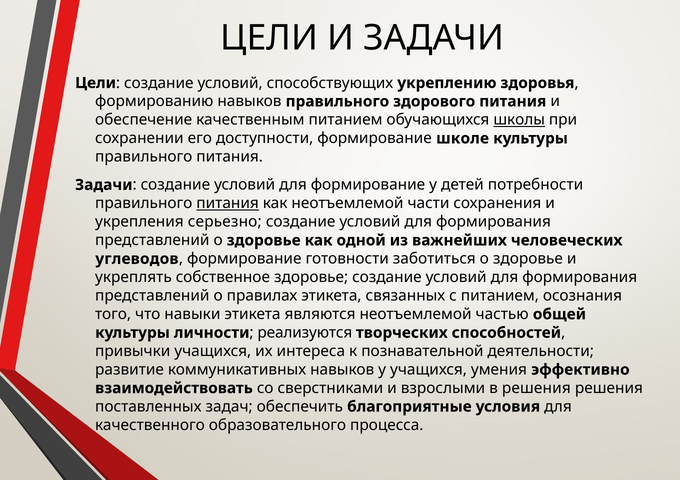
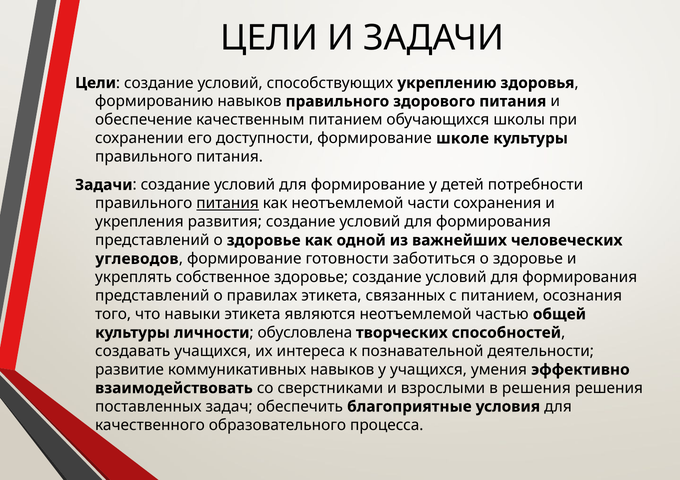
школы underline: present -> none (519, 120)
серьезно: серьезно -> развития (225, 222)
реализуются: реализуются -> обусловлена (305, 333)
привычки: привычки -> создавать (133, 351)
